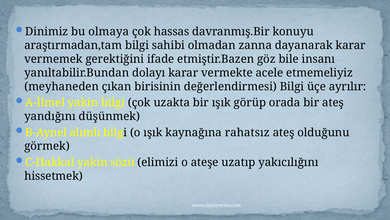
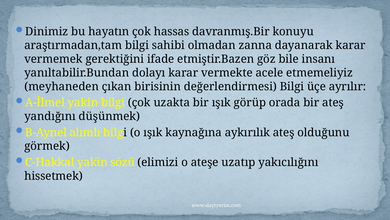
olmaya: olmaya -> hayatın (109, 32)
rahatsız: rahatsız -> aykırılık (247, 132)
